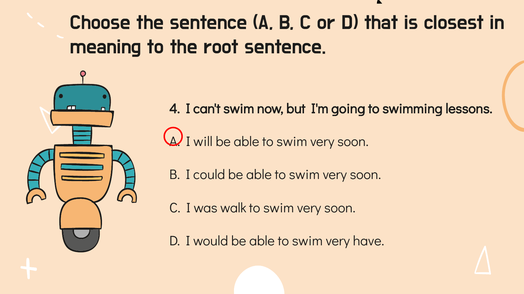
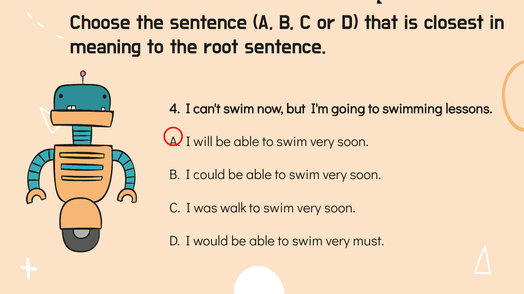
have: have -> must (369, 242)
